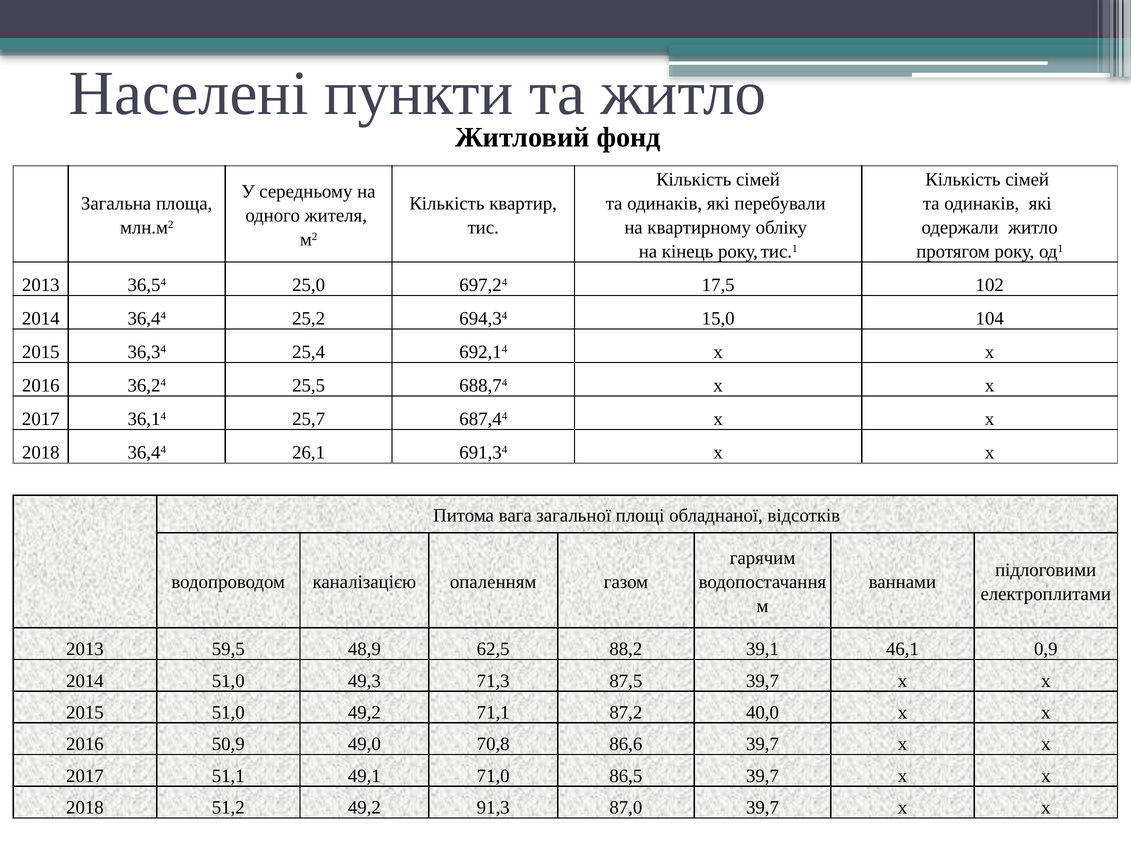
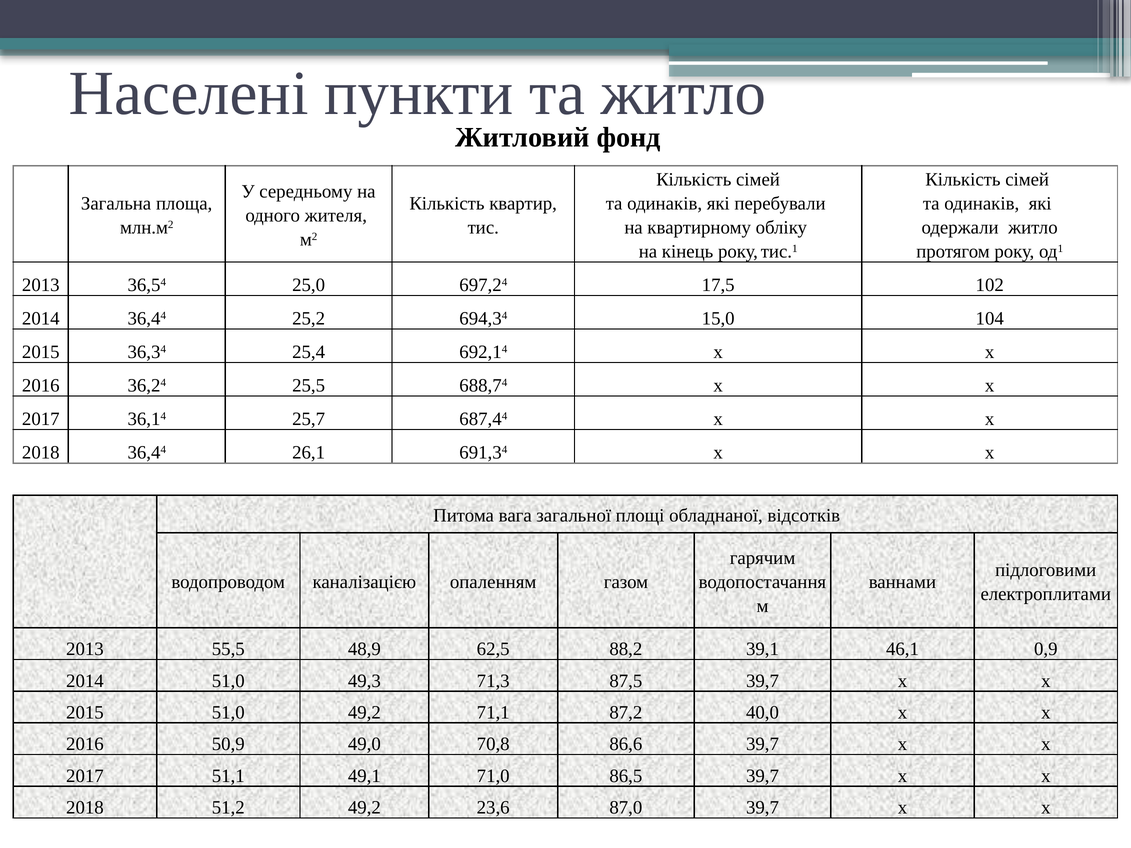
59,5: 59,5 -> 55,5 (228, 649)
91,3: 91,3 -> 23,6 (493, 808)
